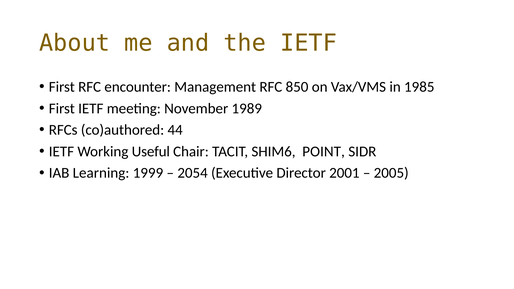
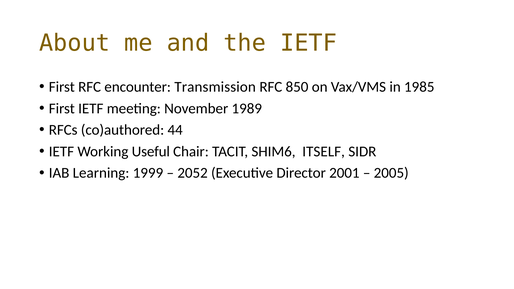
Management: Management -> Transmission (215, 87)
POINT: POINT -> ITSELF (324, 152)
2054: 2054 -> 2052 (193, 173)
